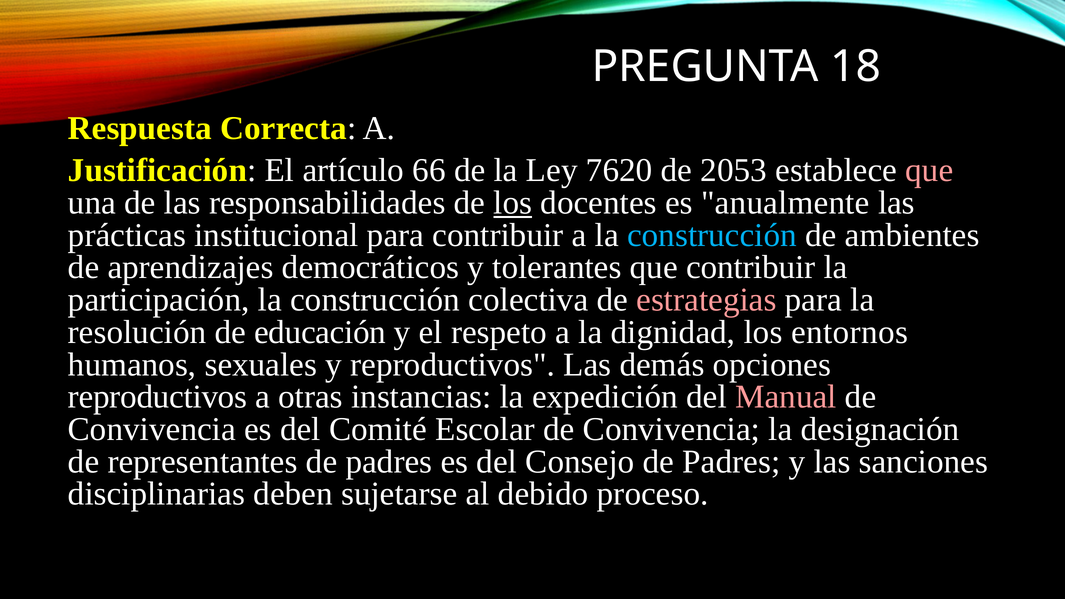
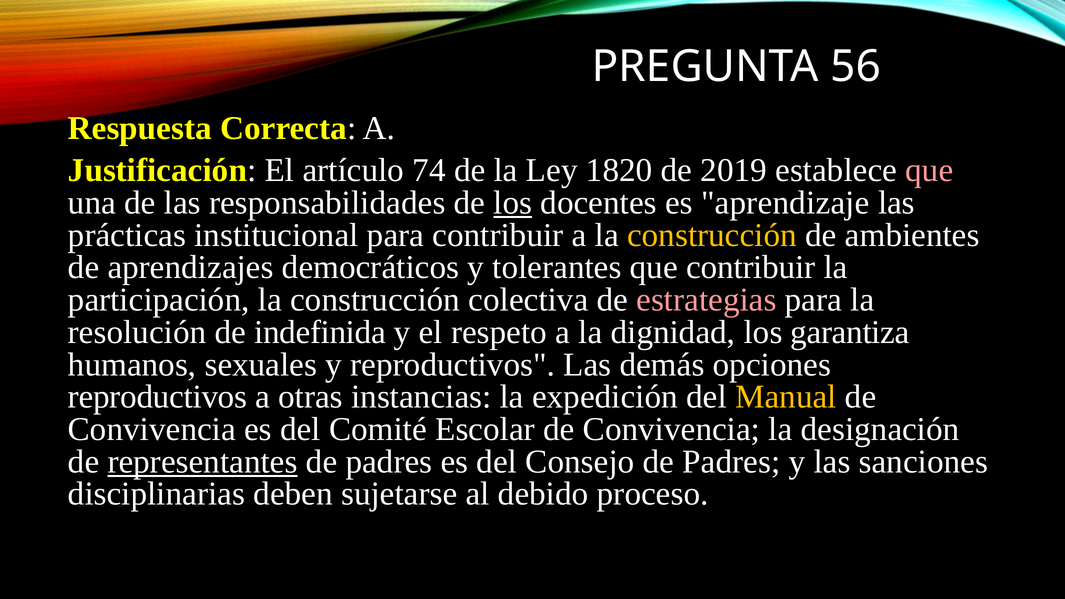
18: 18 -> 56 (856, 66)
66: 66 -> 74 (429, 170)
7620: 7620 -> 1820 (619, 170)
2053: 2053 -> 2019 (734, 170)
anualmente: anualmente -> aprendizaje (785, 203)
construcción colour: light blue -> yellow (712, 235)
educación: educación -> indefinida (320, 332)
entornos: entornos -> garantiza (850, 332)
Manual colour: pink -> yellow (786, 397)
representantes underline: none -> present (203, 462)
